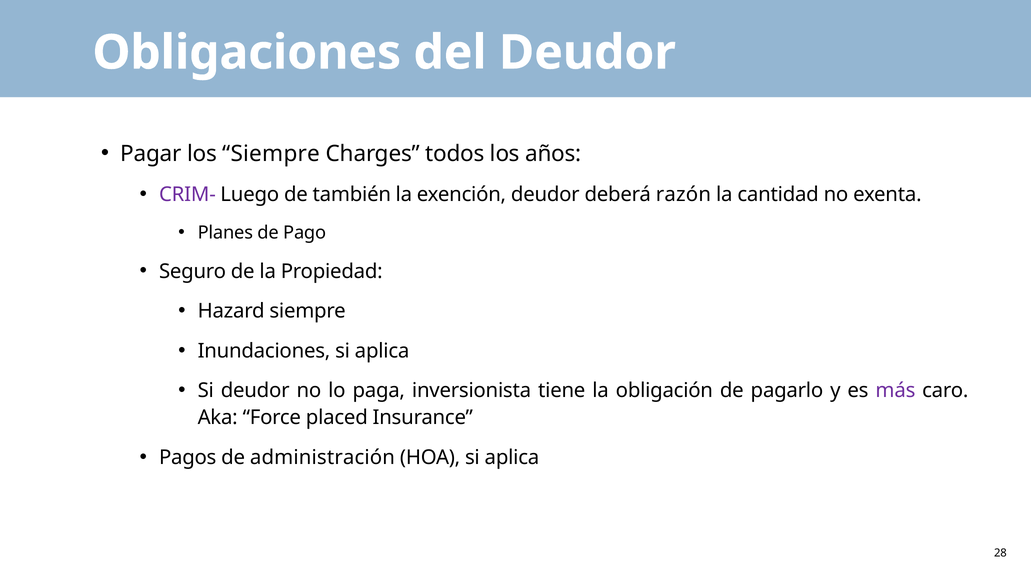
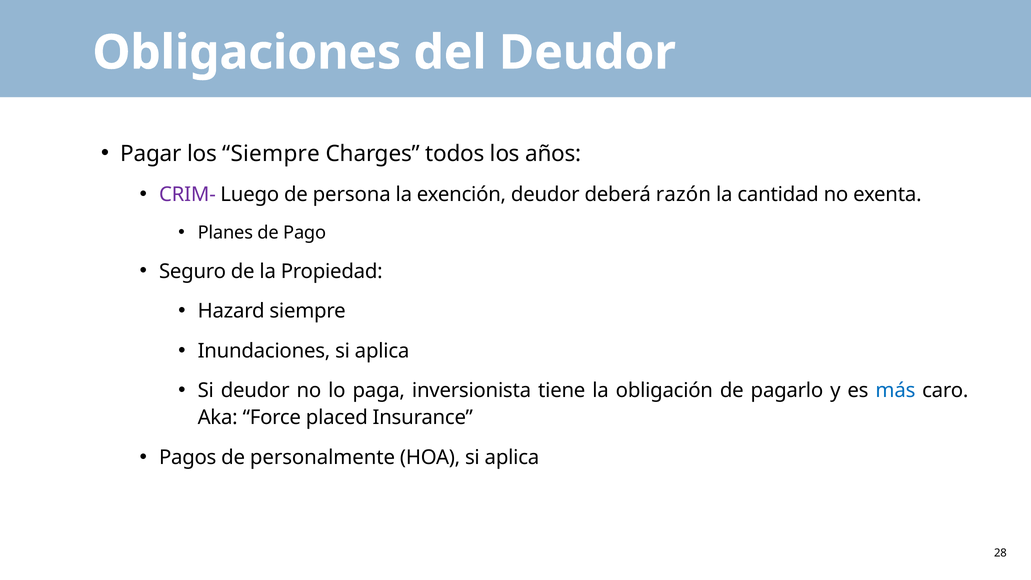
también: también -> persona (352, 195)
más colour: purple -> blue (895, 391)
administración: administración -> personalmente (323, 457)
